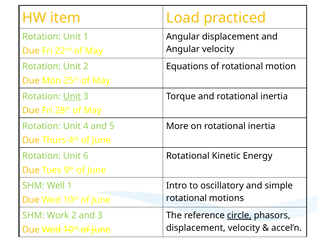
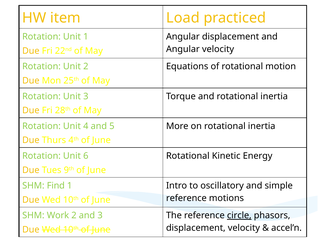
Unit underline: present -> none (72, 96)
Well: Well -> Find (56, 185)
rotational: rotational -> reference (186, 198)
